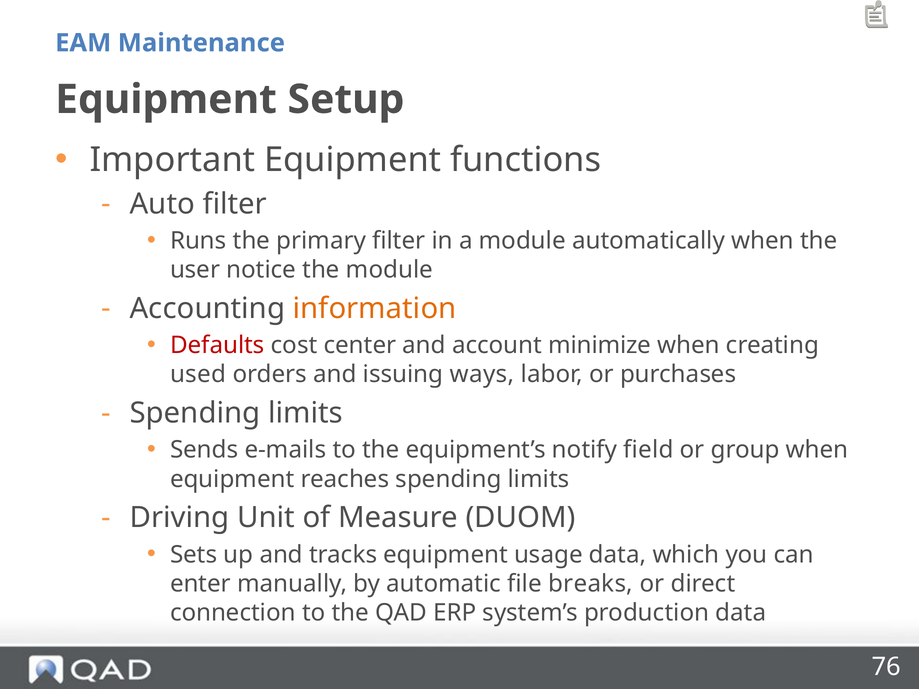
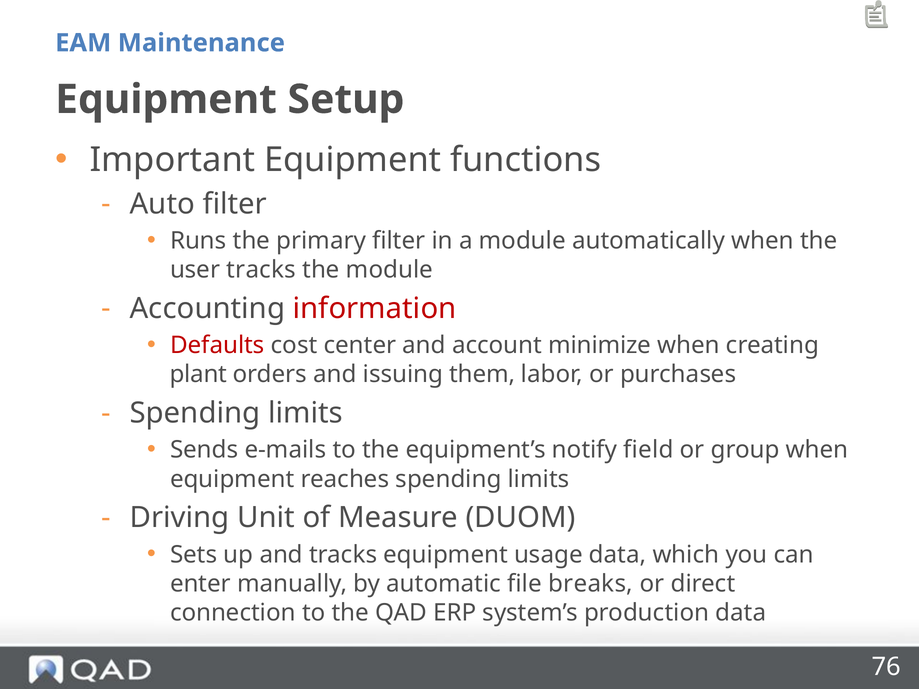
user notice: notice -> tracks (261, 270)
information colour: orange -> red (375, 309)
used: used -> plant (198, 375)
ways: ways -> them (482, 375)
